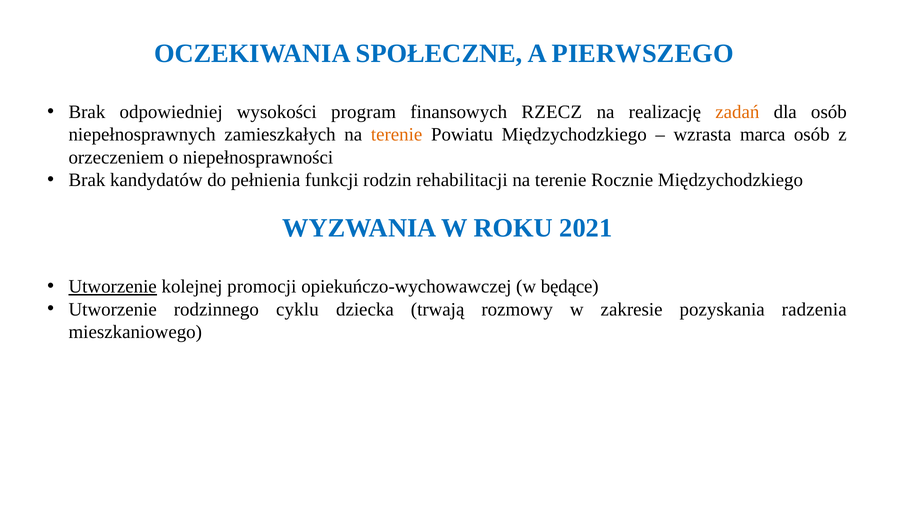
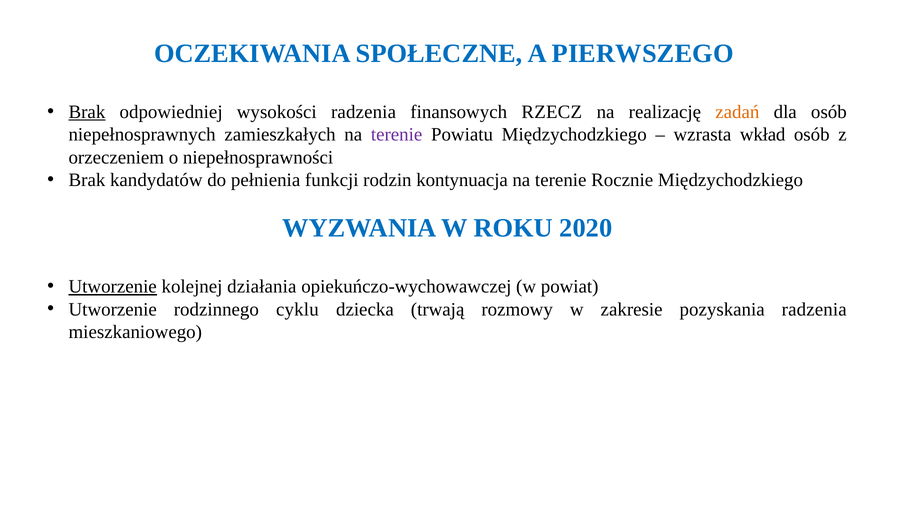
Brak underline: none -> present (87, 112)
wysokości program: program -> radzenia (364, 112)
terenie colour: orange -> purple (397, 135)
marca: marca -> wkład (763, 135)
rehabilitacji: rehabilitacji -> kontynuacja (462, 180)
2021: 2021 -> 2020 (586, 228)
promocji: promocji -> działania (262, 287)
będące: będące -> powiat (570, 287)
